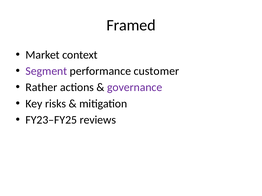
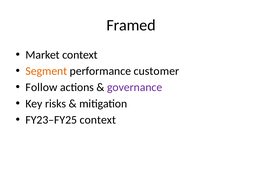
Segment colour: purple -> orange (46, 71)
Rather: Rather -> Follow (41, 88)
FY23–FY25 reviews: reviews -> context (98, 120)
